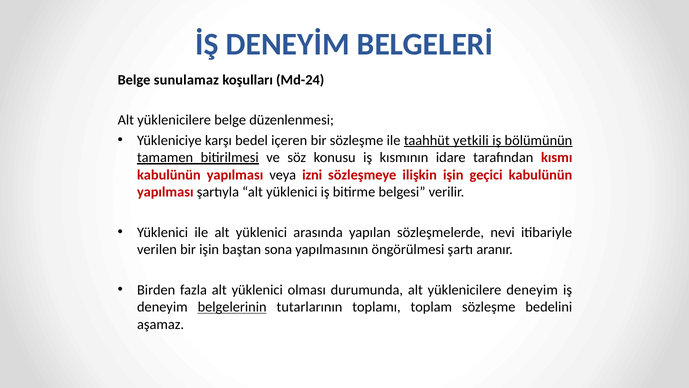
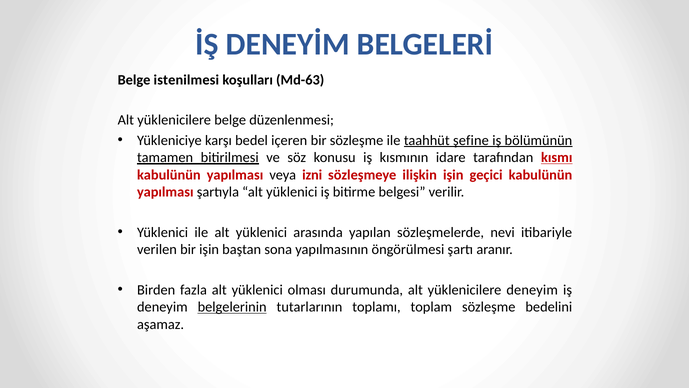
sunulamaz: sunulamaz -> istenilmesi (186, 80)
Md-24: Md-24 -> Md-63 (300, 80)
yetkili: yetkili -> şefine (471, 140)
kısmı underline: none -> present (557, 157)
